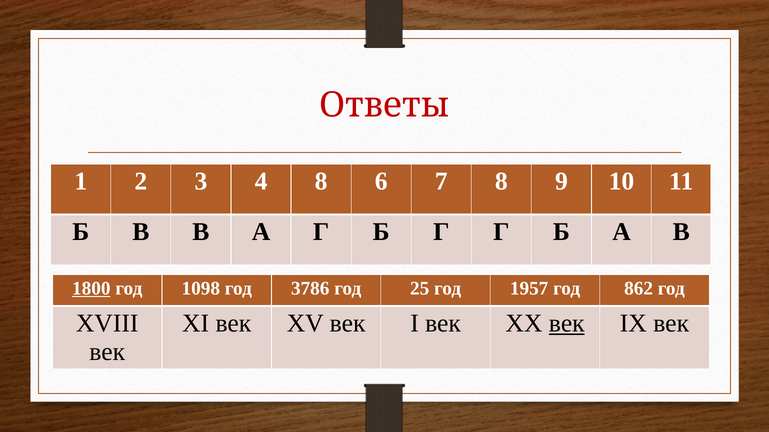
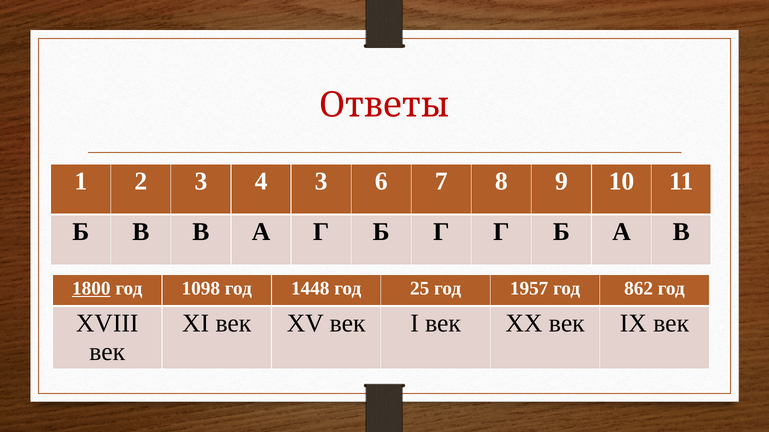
4 8: 8 -> 3 (321, 182)
3786: 3786 -> 1448 (310, 289)
век underline: present -> none (567, 324)
